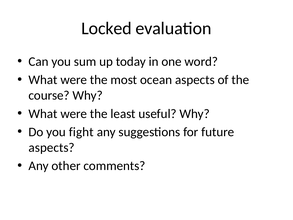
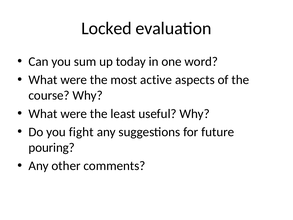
ocean: ocean -> active (156, 80)
aspects: aspects -> pouring (52, 147)
